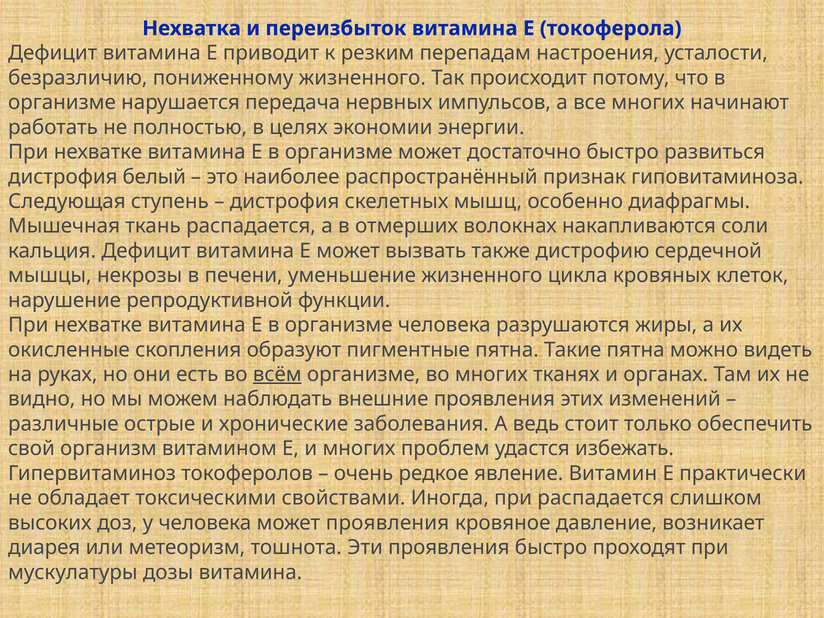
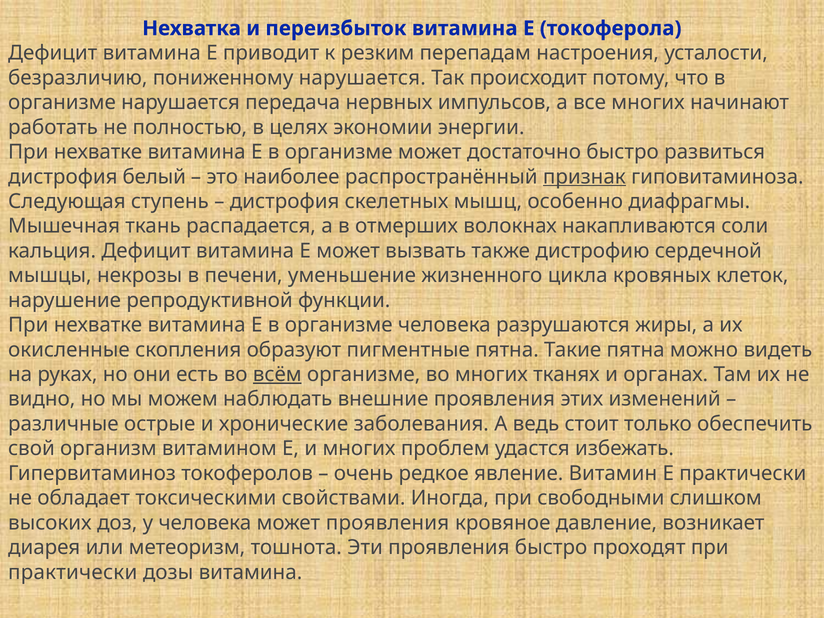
пониженному жизненного: жизненного -> нарушается (362, 78)
признак underline: none -> present (584, 177)
при распадается: распадается -> свободными (601, 498)
мускулатуры: мускулатуры -> практически (73, 572)
